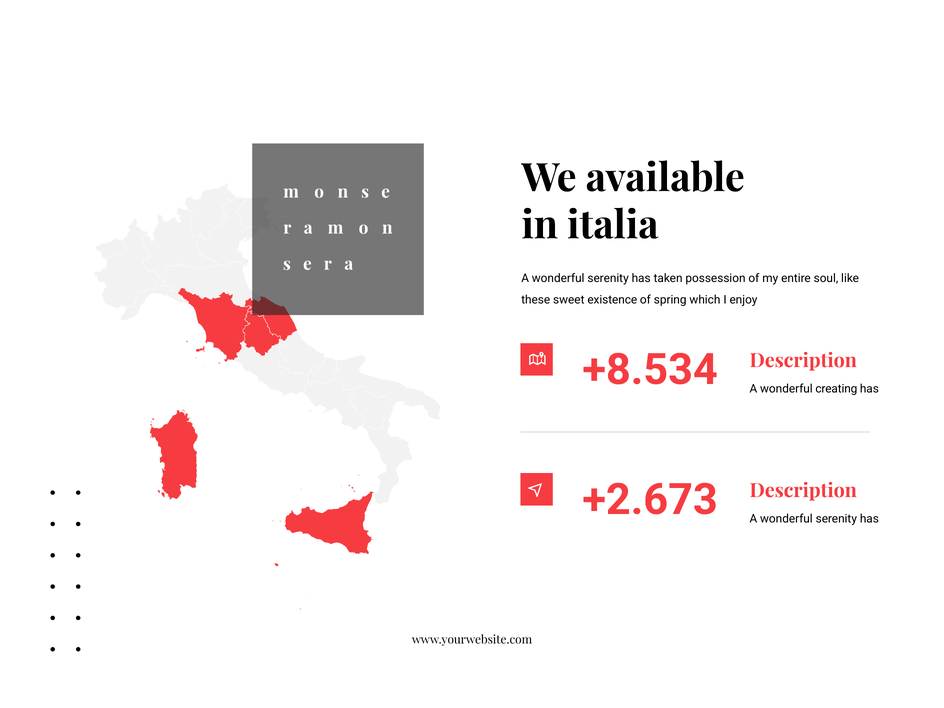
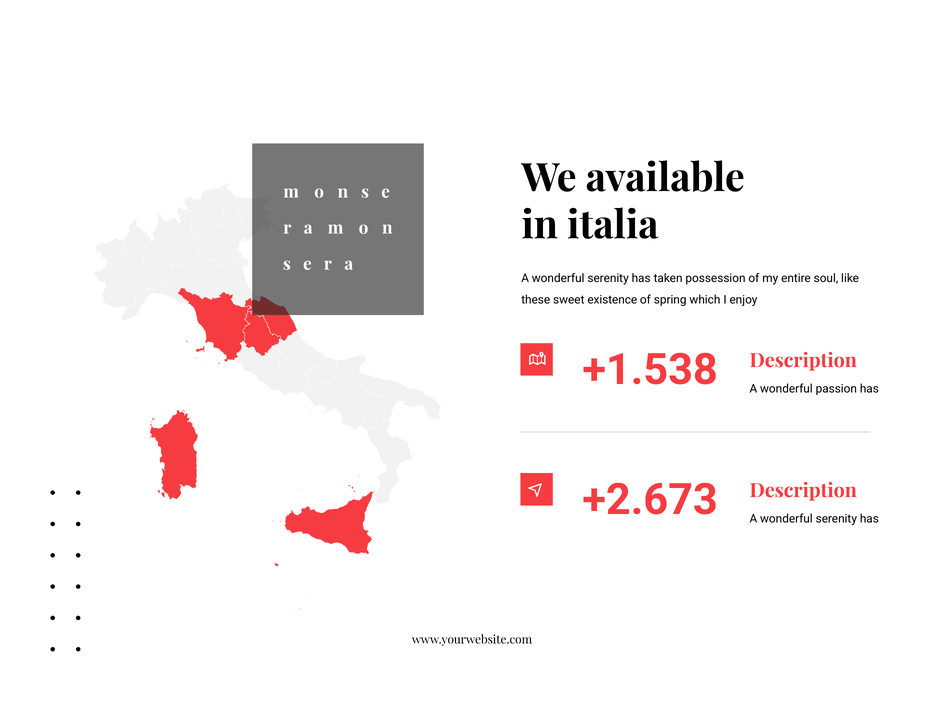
+8.534: +8.534 -> +1.538 (650, 370)
creating: creating -> passion (836, 389)
